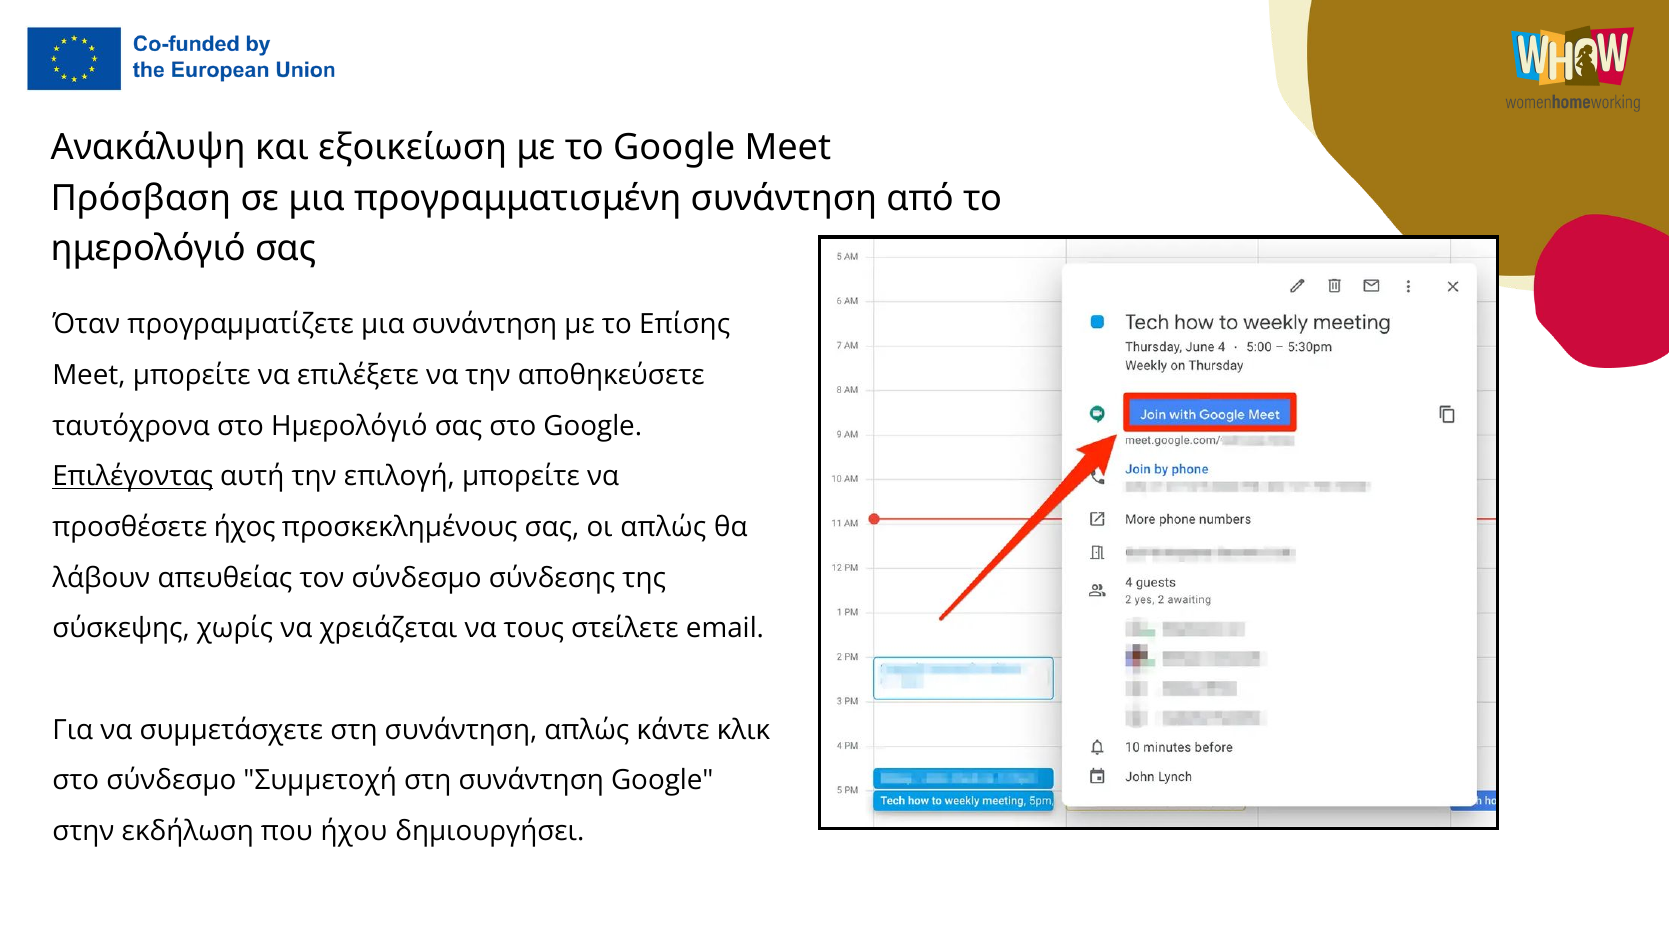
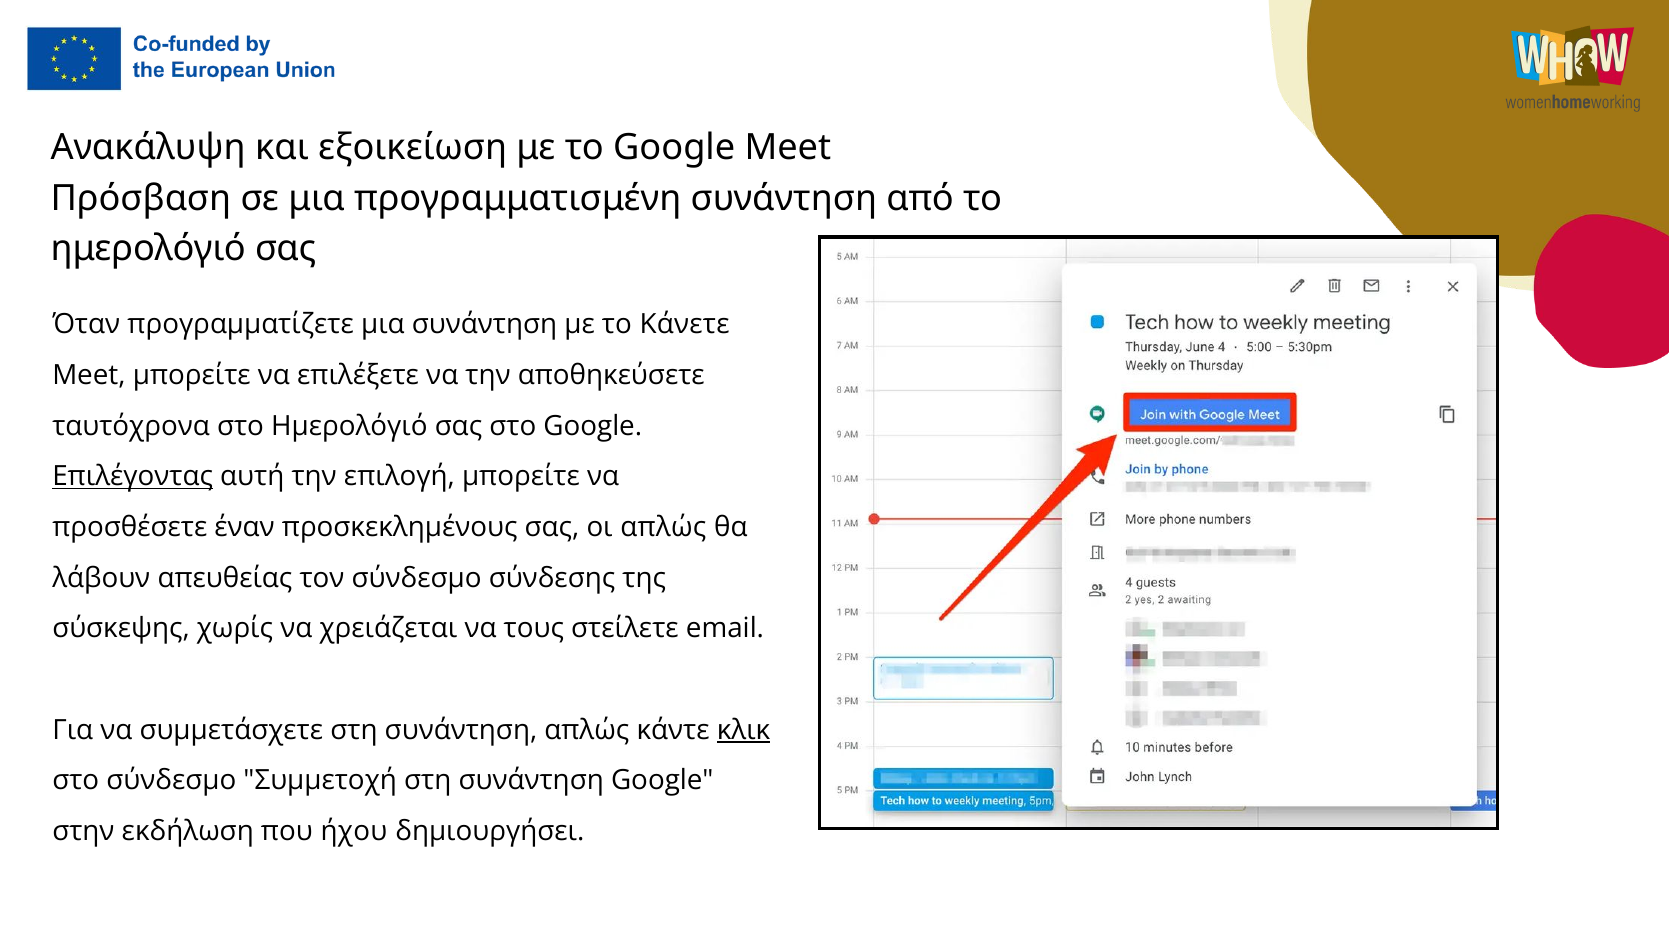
Επίσης: Επίσης -> Κάνετε (685, 324)
ήχος: ήχος -> έναν (245, 527)
κλικ underline: none -> present (744, 730)
